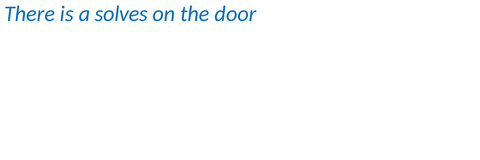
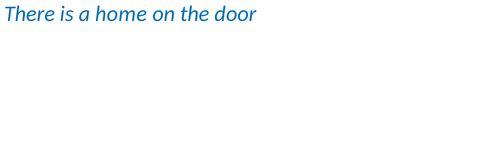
solves: solves -> home (121, 14)
